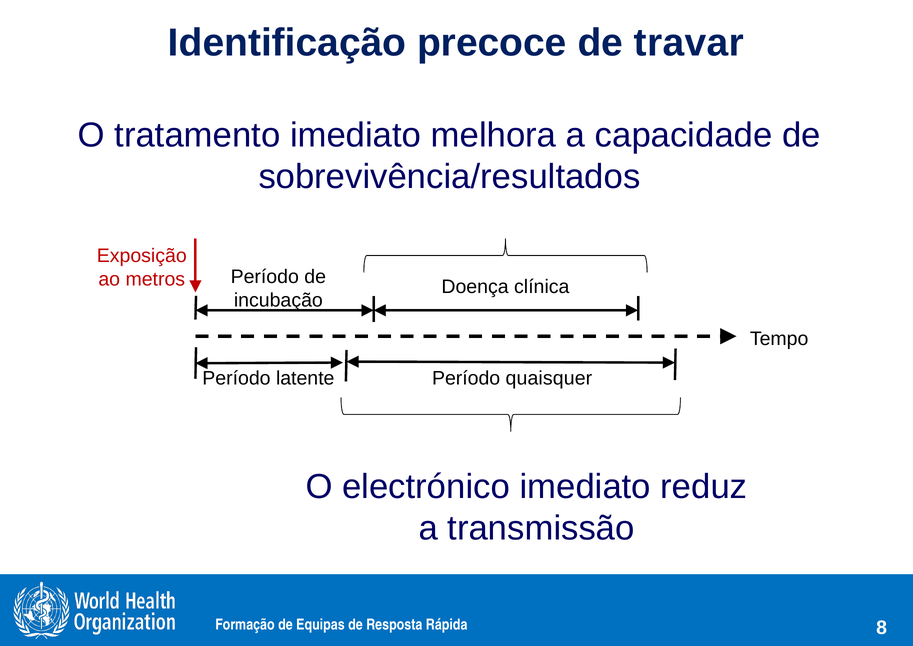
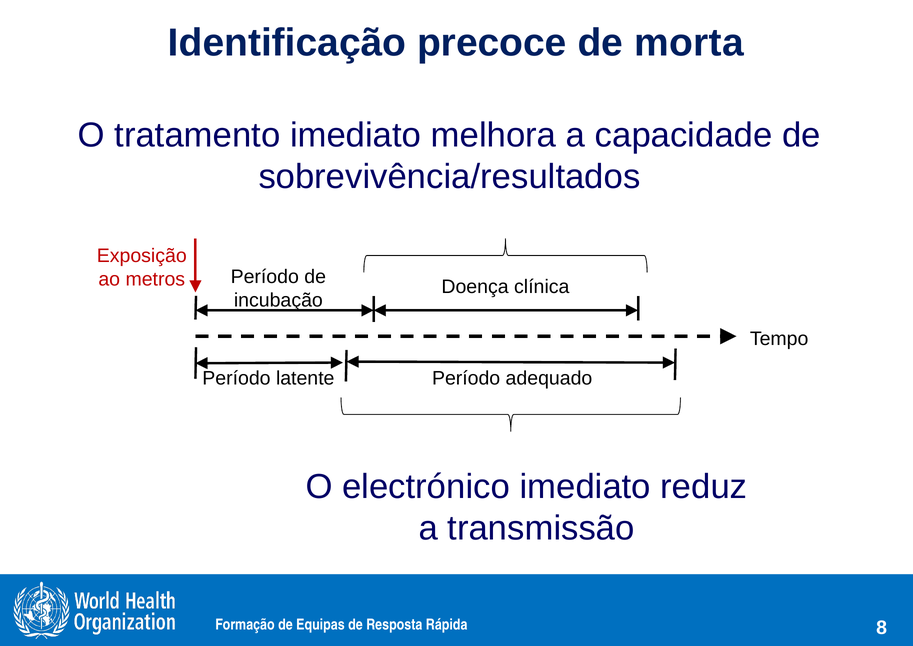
travar: travar -> morta (689, 43)
quaisquer: quaisquer -> adequado (549, 378)
